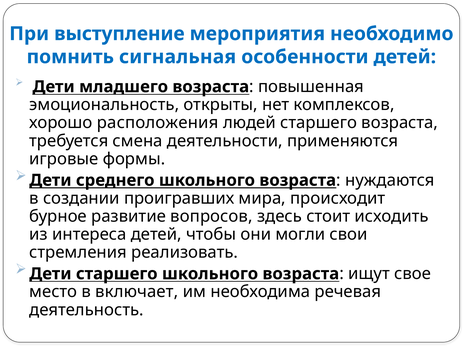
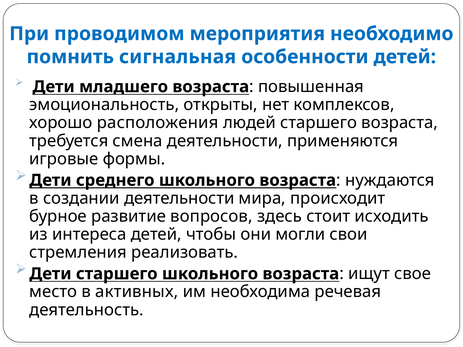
выступление: выступление -> проводимом (119, 34)
создании проигравших: проигравших -> деятельности (179, 198)
включает: включает -> активных (137, 292)
